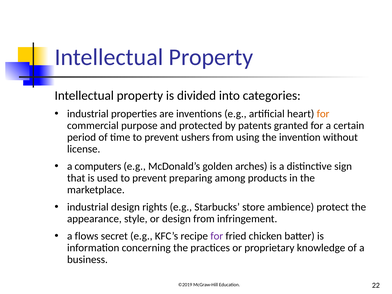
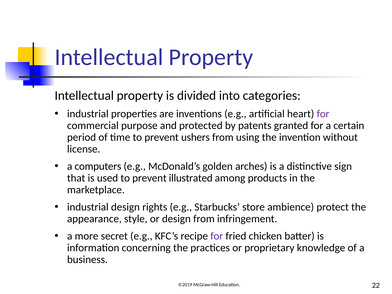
for colour: orange -> purple (323, 114)
preparing: preparing -> illustrated (191, 178)
flows: flows -> more (87, 236)
